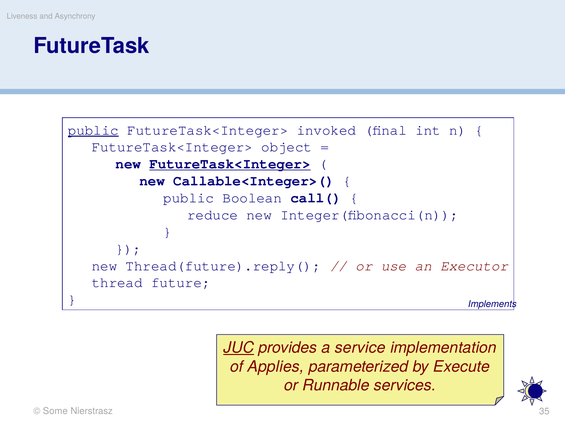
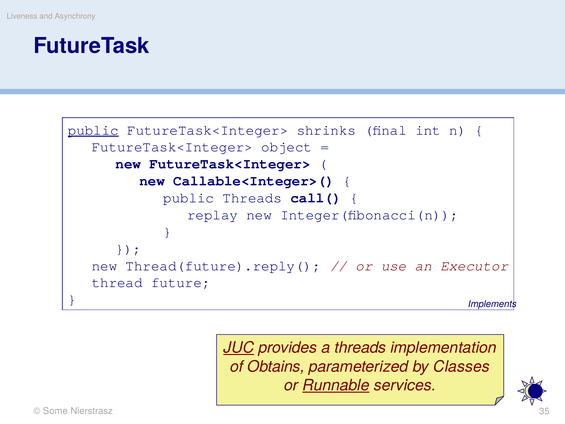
invoked: invoked -> shrinks (326, 130)
FutureTask<Integer> underline: present -> none (230, 164)
public Boolean: Boolean -> Threads (252, 198)
reduce: reduce -> replay (213, 215)
a service: service -> threads (360, 347)
Applies: Applies -> Obtains (276, 366)
Execute: Execute -> Classes (462, 366)
Runnable underline: none -> present (336, 385)
